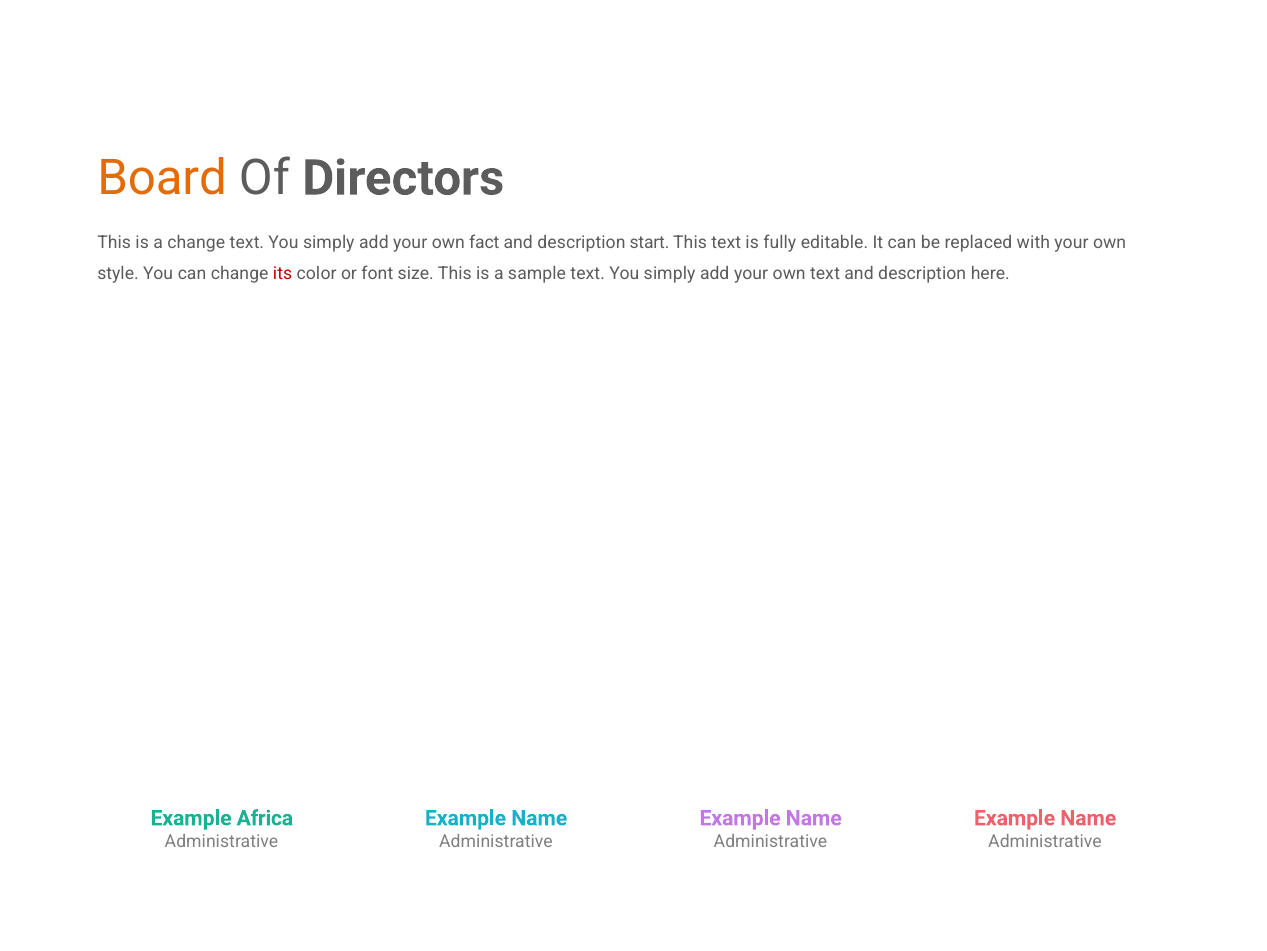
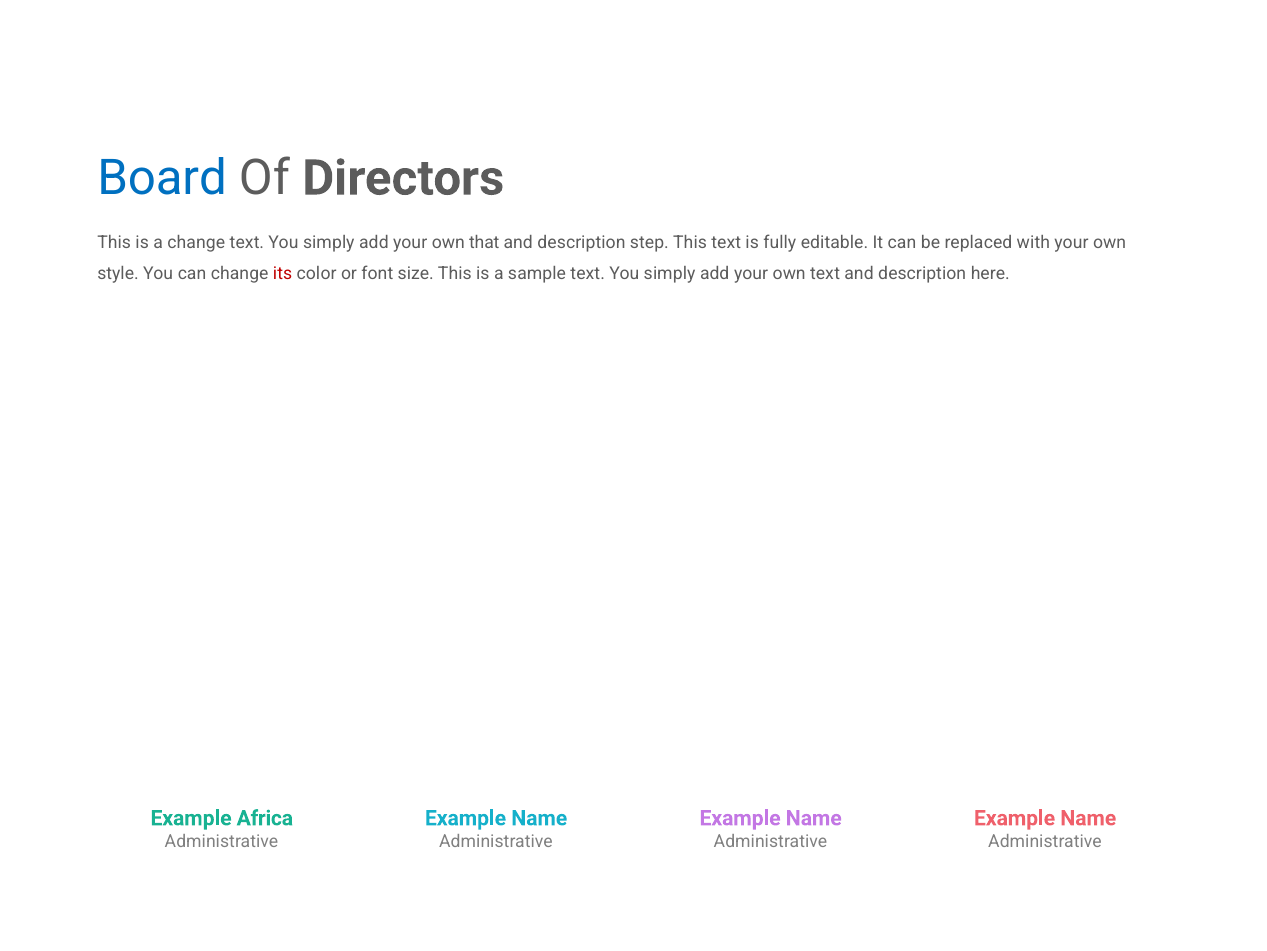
Board colour: orange -> blue (162, 178)
fact: fact -> that (484, 242)
start: start -> step (649, 242)
